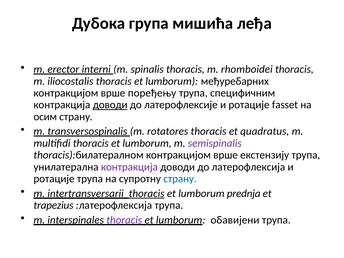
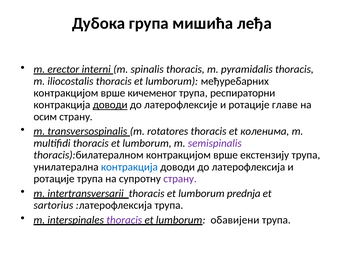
rhomboidei: rhomboidei -> pyramidalis (247, 69)
поређењу: поређењу -> кичеменог (152, 93)
специфичним: специфичним -> респираторни (243, 93)
fasset: fasset -> главе (285, 105)
quadratus: quadratus -> коленима (265, 131)
контракција colour: purple -> blue (129, 167)
страну colour: blue -> purple (180, 179)
thoracis underline: present -> none (147, 193)
trapezius: trapezius -> sartorius (53, 205)
